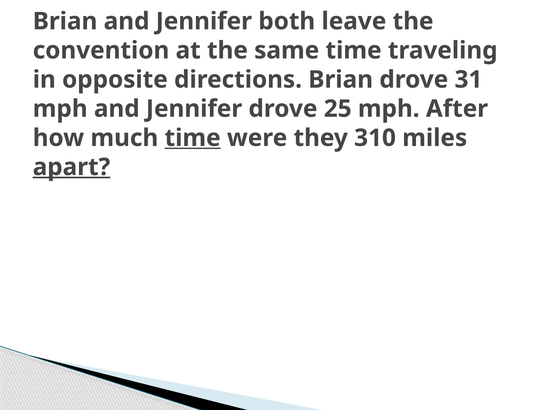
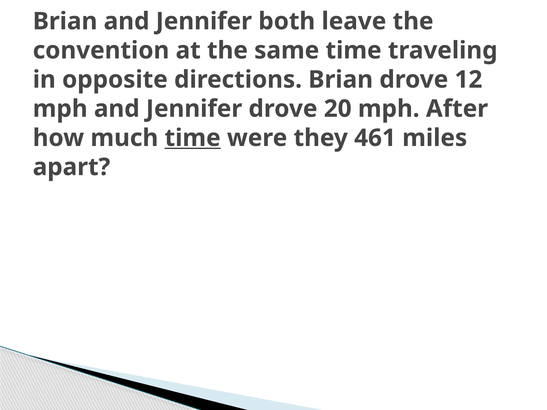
31: 31 -> 12 (468, 80)
25: 25 -> 20 (338, 109)
310: 310 -> 461 (375, 138)
apart underline: present -> none (71, 167)
